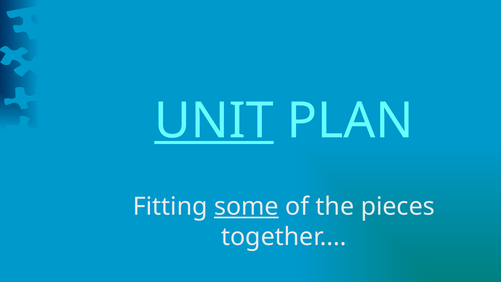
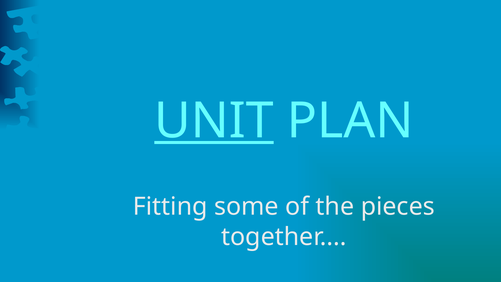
some underline: present -> none (246, 207)
